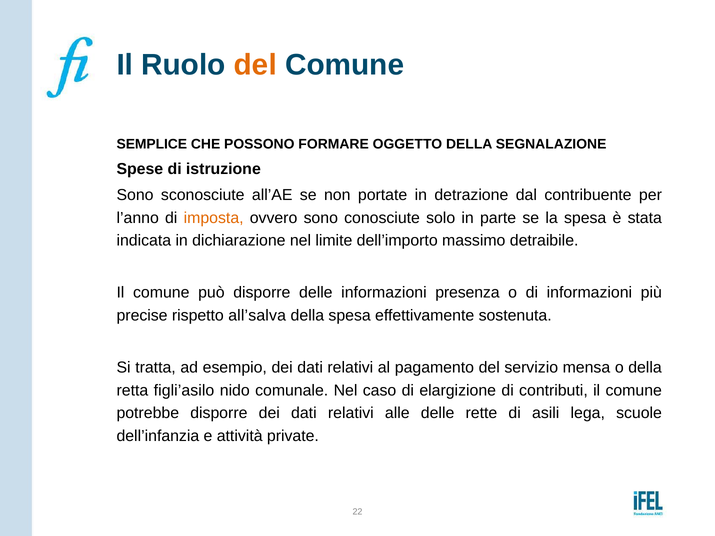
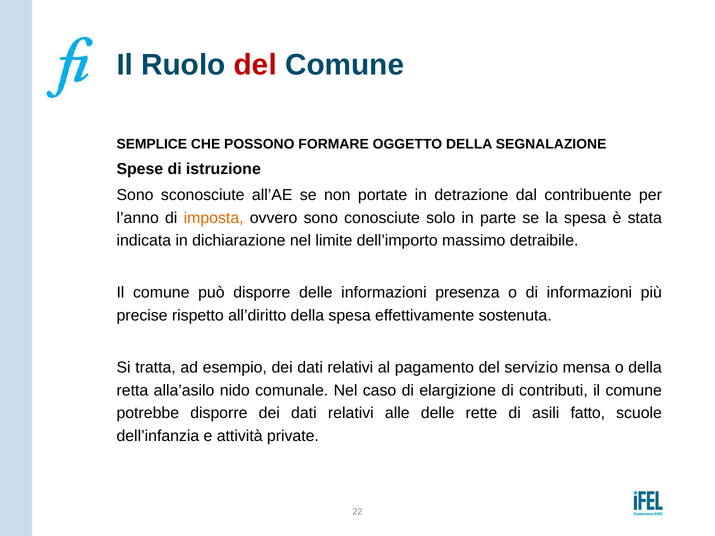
del colour: orange -> red (255, 65)
all’salva: all’salva -> all’diritto (257, 316)
figli’asilo: figli’asilo -> alla’asilo (184, 390)
lega: lega -> fatto (588, 413)
